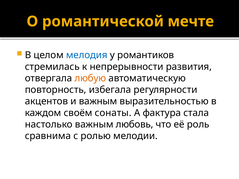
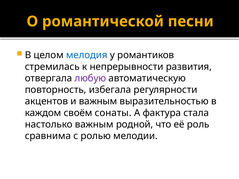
мечте: мечте -> песни (191, 21)
любую colour: orange -> purple (90, 78)
любовь: любовь -> родной (135, 125)
